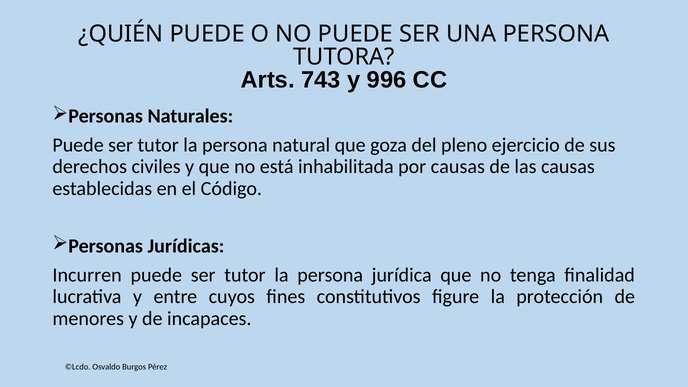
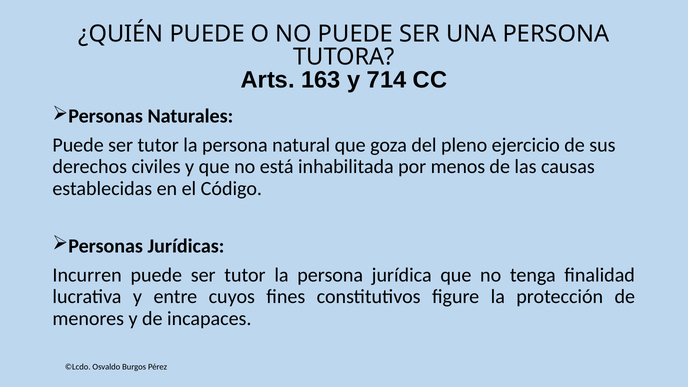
743: 743 -> 163 (321, 80)
996: 996 -> 714 (387, 80)
por causas: causas -> menos (458, 167)
